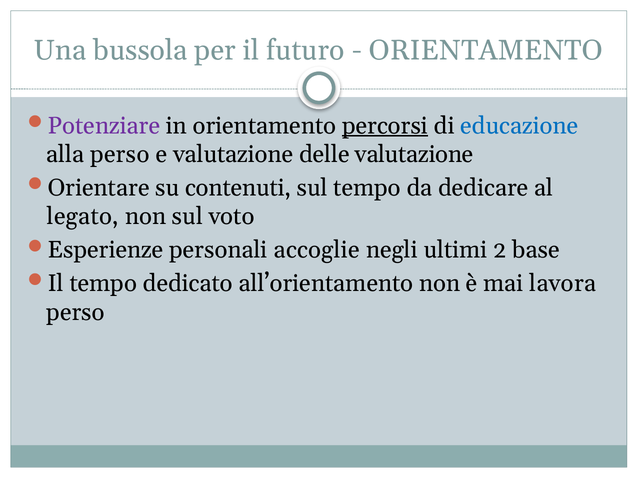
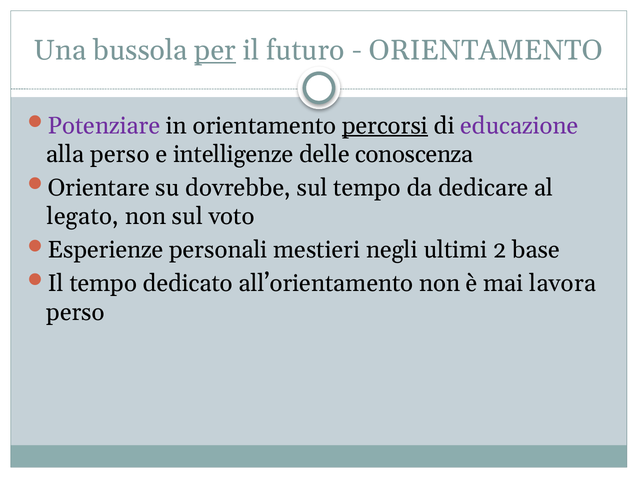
per underline: none -> present (215, 51)
educazione colour: blue -> purple (519, 126)
e valutazione: valutazione -> intelligenze (233, 155)
delle valutazione: valutazione -> conoscenza (414, 155)
contenuti: contenuti -> dovrebbe (238, 188)
accoglie: accoglie -> mestieri (317, 250)
